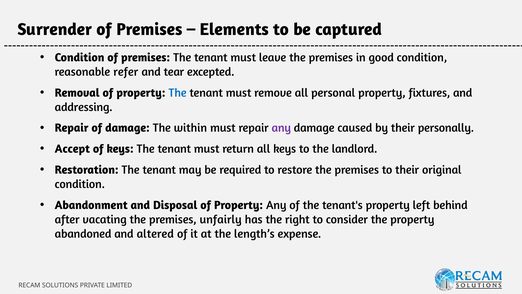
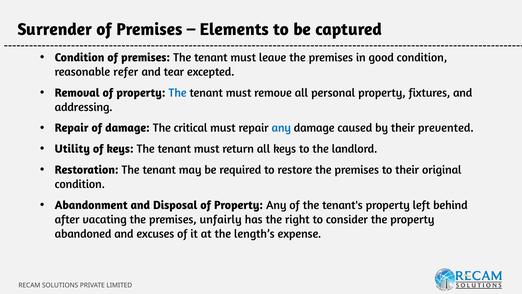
within: within -> critical (191, 128)
any colour: purple -> blue (281, 128)
personally: personally -> prevented (446, 128)
Accept: Accept -> Utility (72, 149)
altered: altered -> excuses (155, 234)
